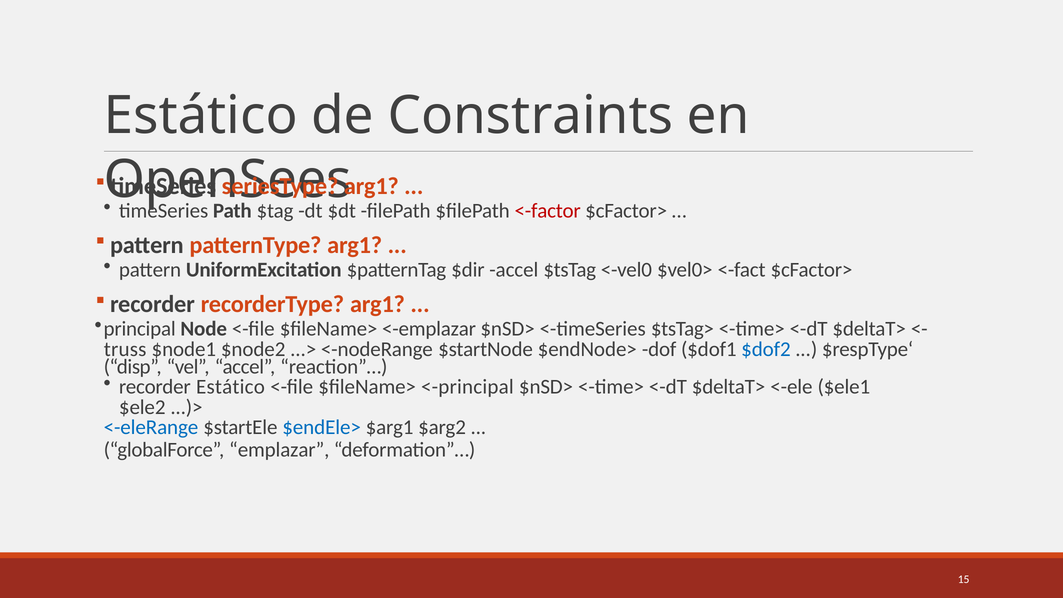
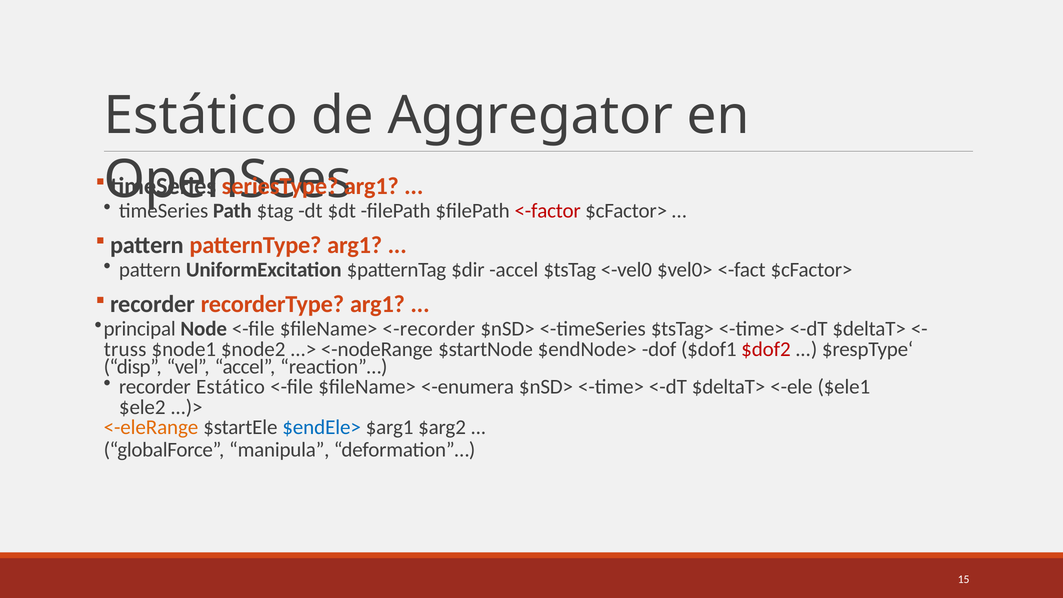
Constraints: Constraints -> Aggregator (530, 116)
<-emplazar: <-emplazar -> <-recorder (429, 329)
$dof2 colour: blue -> red (766, 349)
<-principal: <-principal -> <-enumera (468, 387)
<-eleRange colour: blue -> orange (151, 427)
emplazar: emplazar -> manipula (279, 450)
